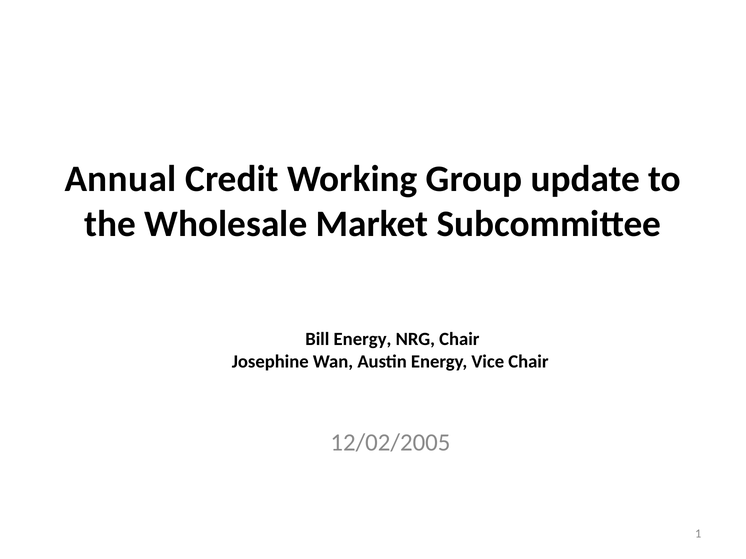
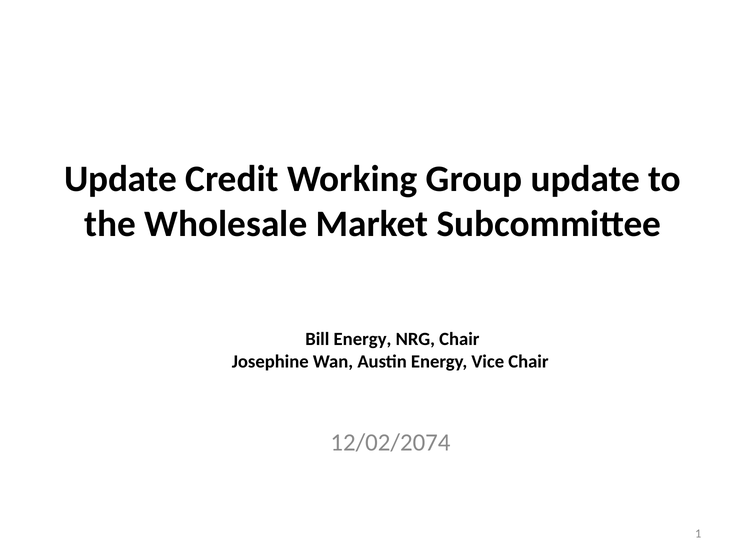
Annual: Annual -> Update (121, 179)
12/02/2005: 12/02/2005 -> 12/02/2074 (390, 443)
